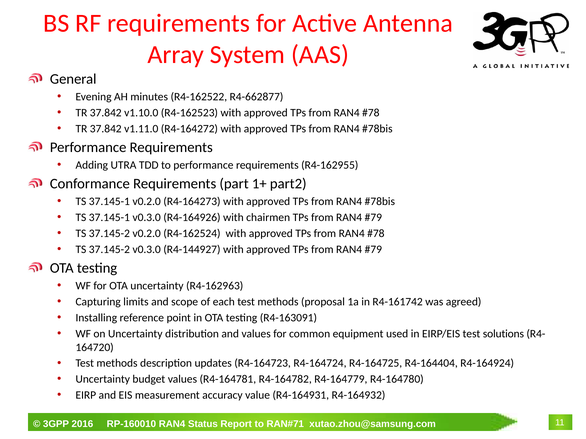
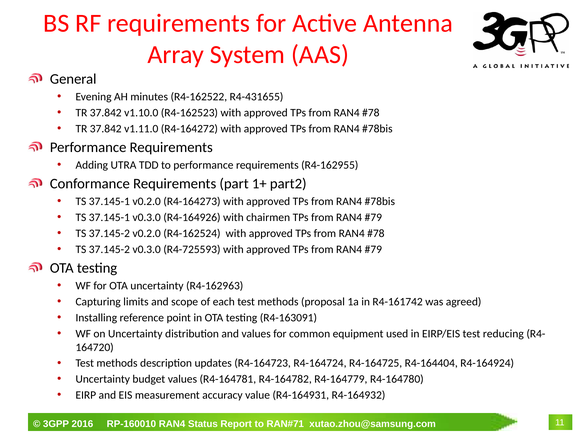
R4-662877: R4-662877 -> R4-431655 (256, 97)
R4-144927: R4-144927 -> R4-725593 (192, 250)
solutions: solutions -> reducing (503, 334)
